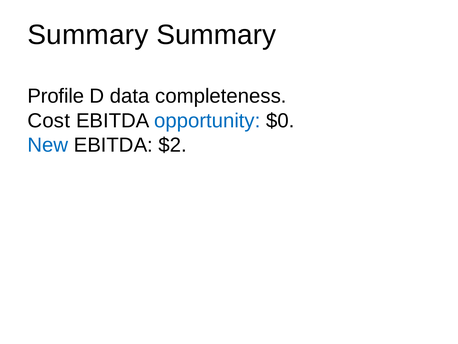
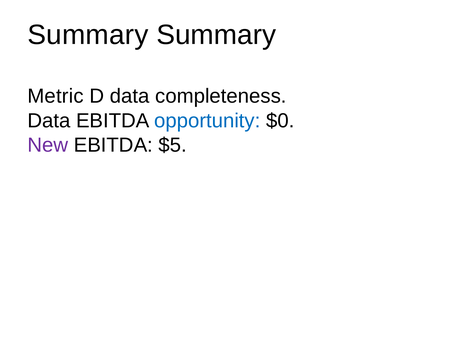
Profile: Profile -> Metric (56, 96)
Cost: Cost -> Data (49, 120)
New colour: blue -> purple (48, 145)
$2: $2 -> $5 (173, 145)
